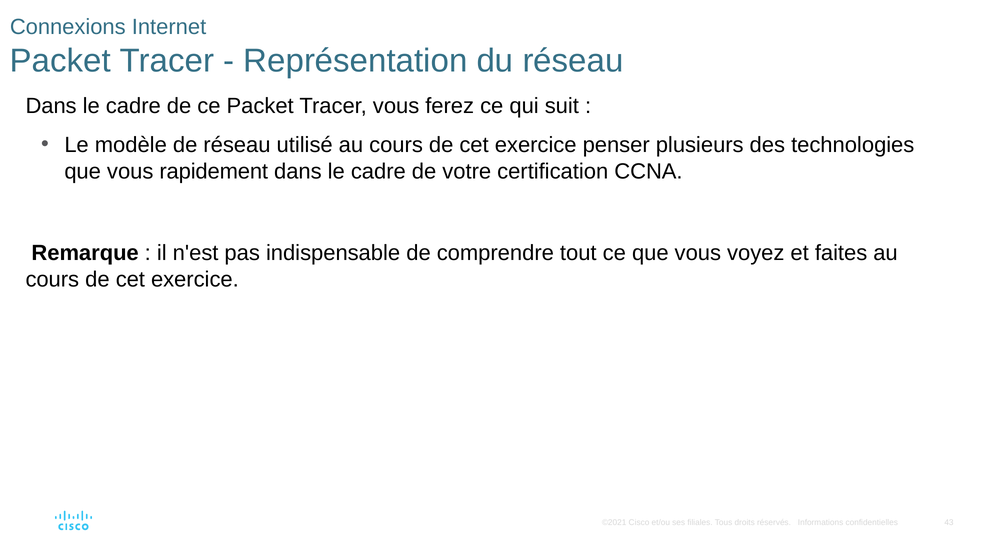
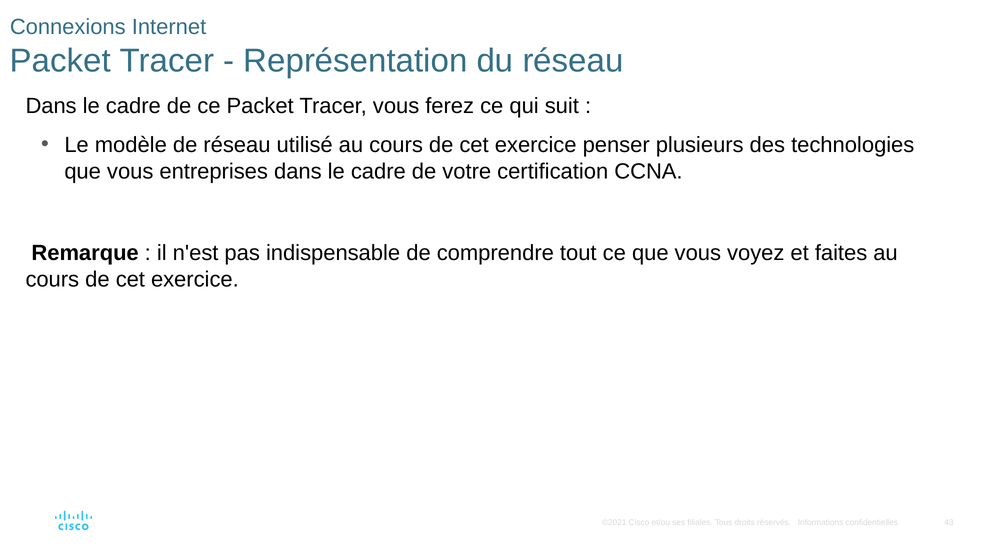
rapidement: rapidement -> entreprises (214, 172)
